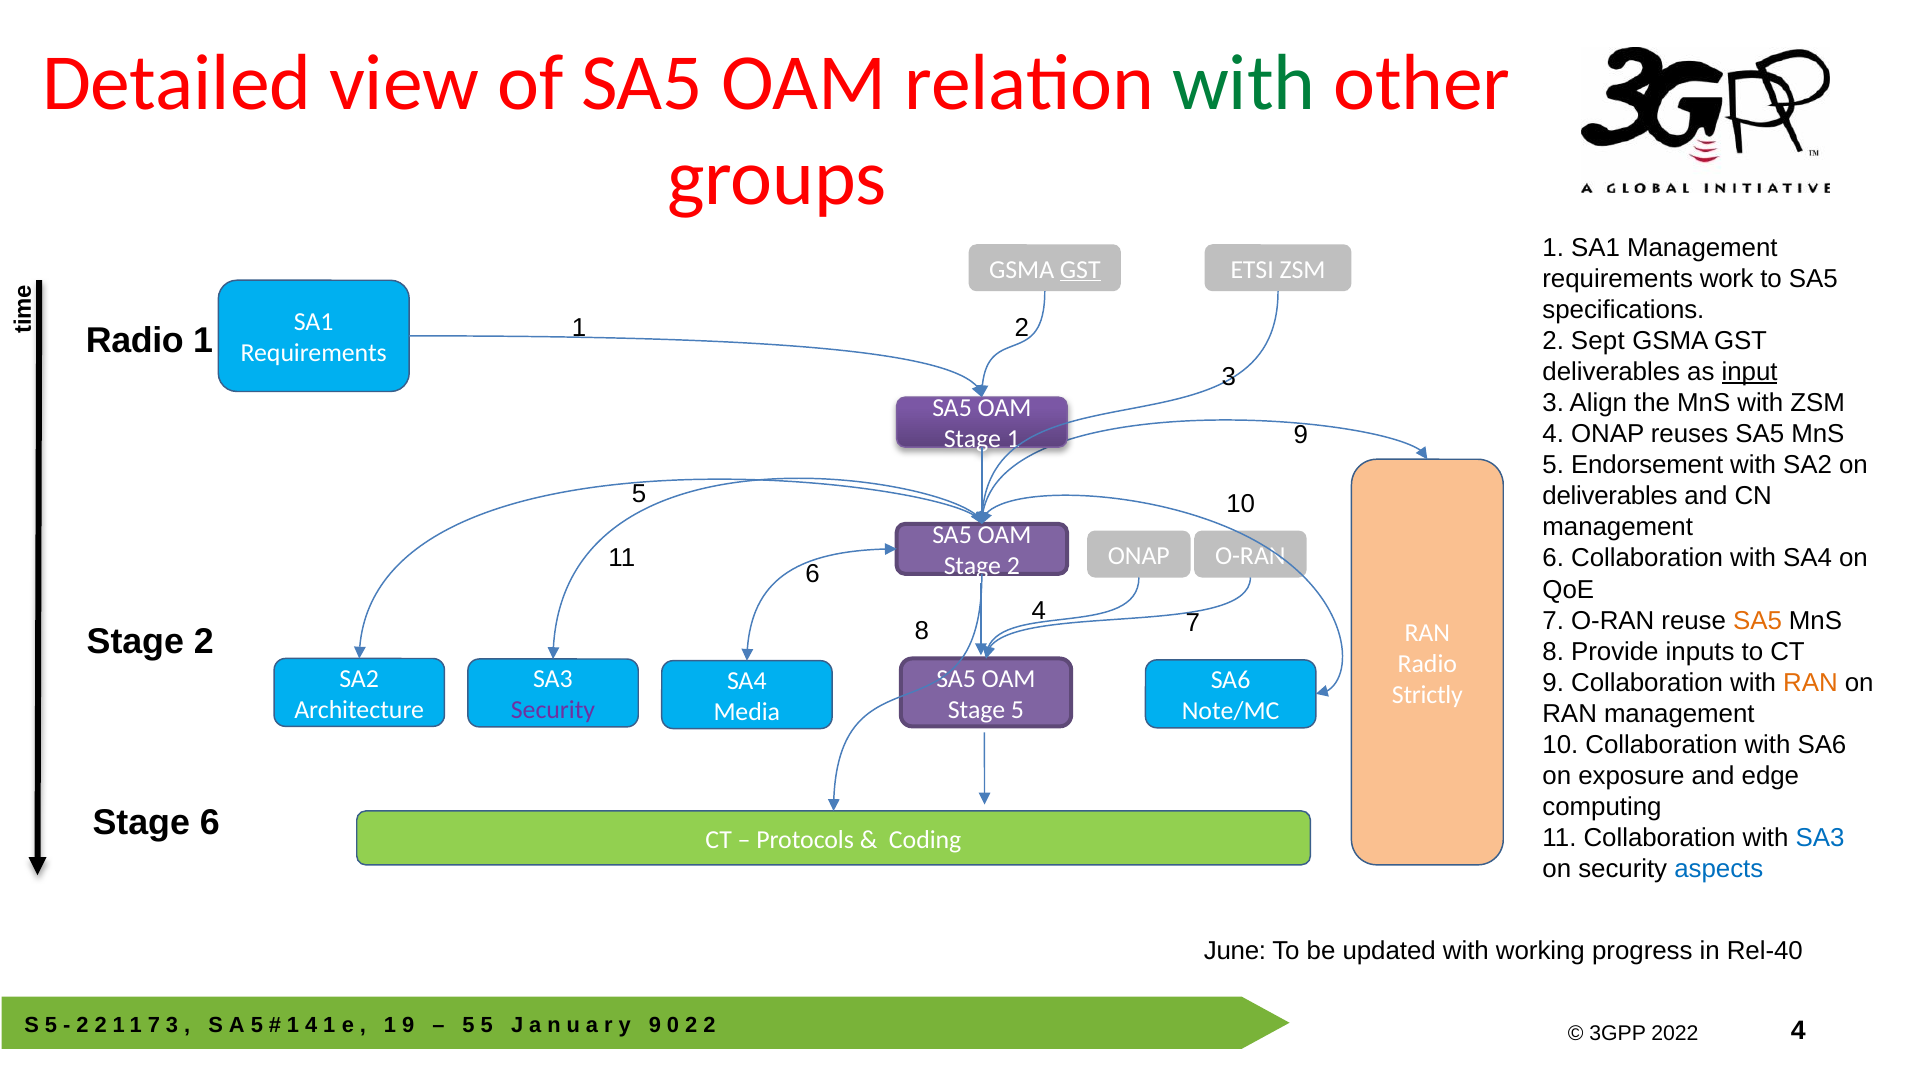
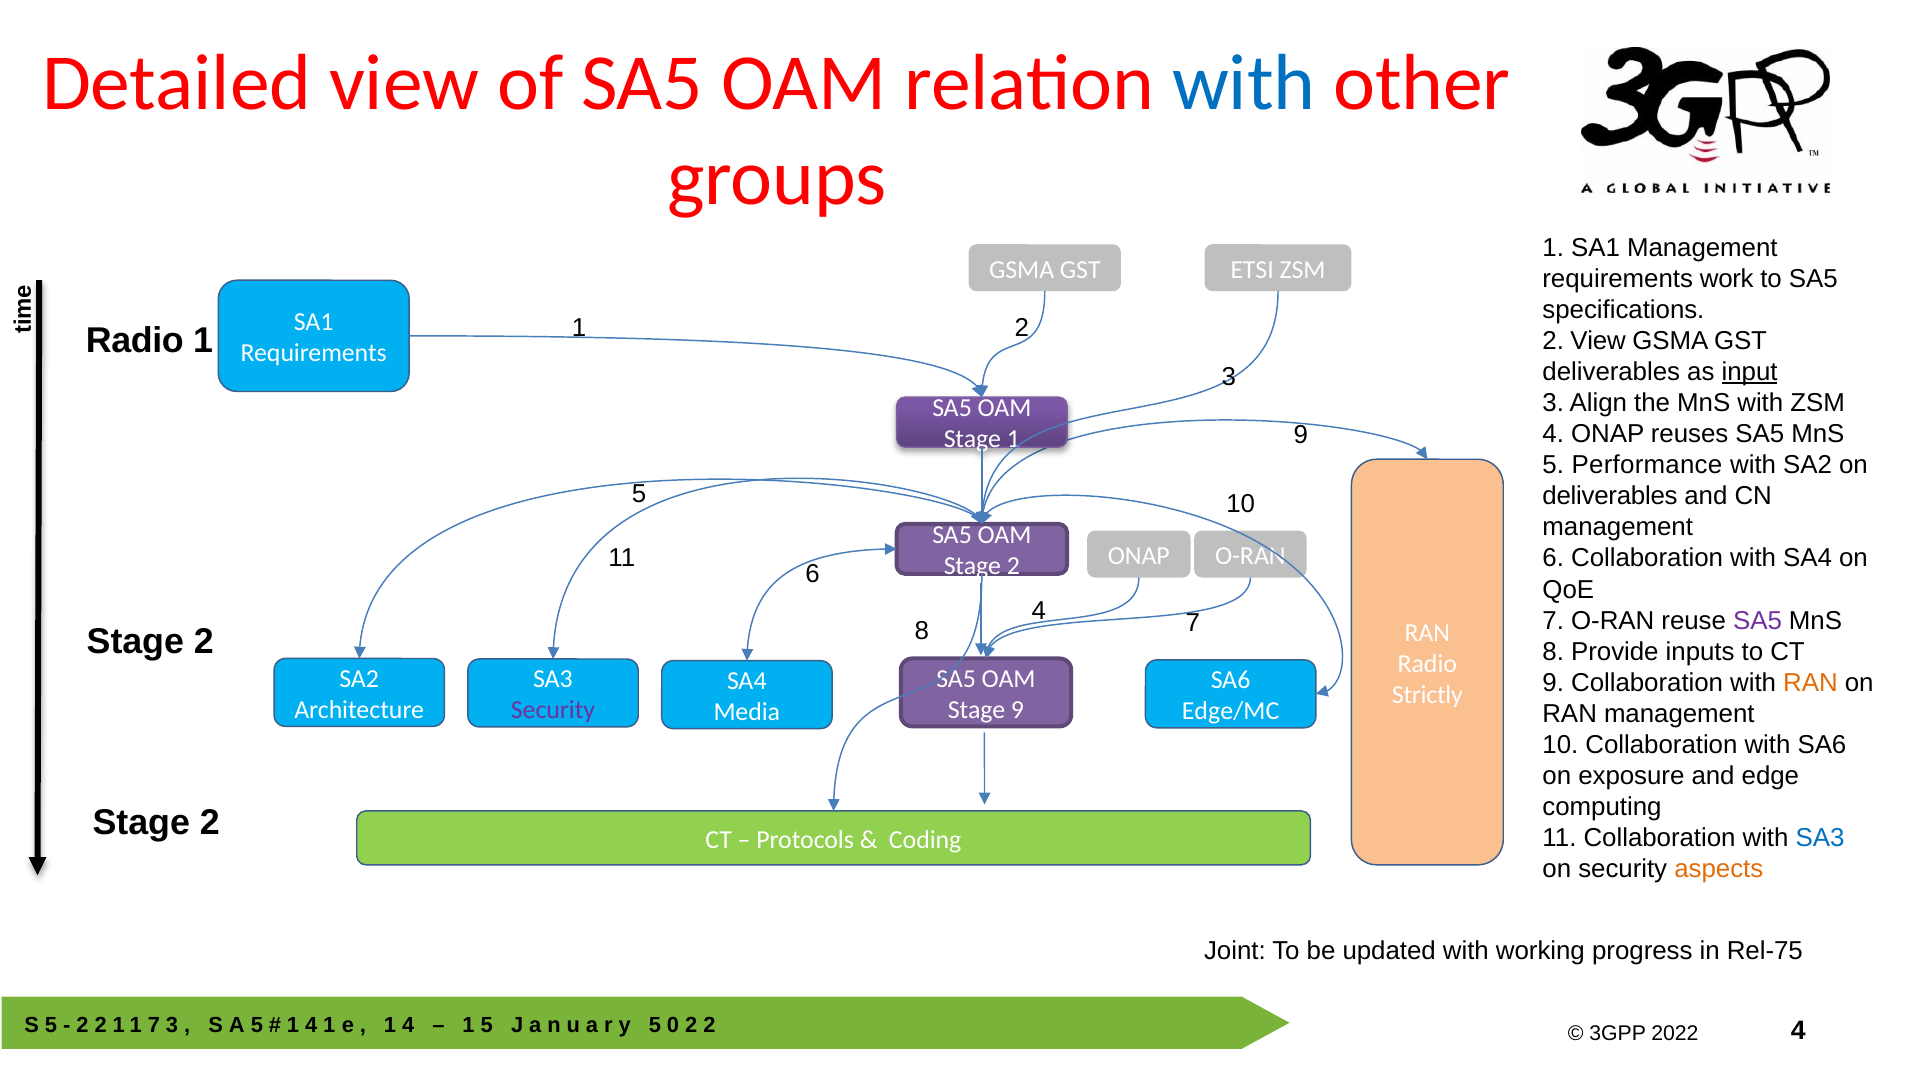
with colour: green -> blue (1244, 83)
GST underline: present -> none (1080, 269)
2 Sept: Sept -> View (1598, 341)
Endorsement: Endorsement -> Performance (1647, 465)
SA5 colour: orange -> purple (1757, 620)
Stage 5: 5 -> 9 (1018, 710)
Note/MC: Note/MC -> Edge/MC (1231, 711)
6: 6 -> 2 (210, 822)
aspects colour: blue -> orange (1719, 869)
June: June -> Joint (1235, 951)
Rel-40: Rel-40 -> Rel-75 (1765, 951)
9: 9 -> 4 (408, 1025)
5: 5 -> 1 (469, 1025)
9: 9 -> 5 (655, 1025)
